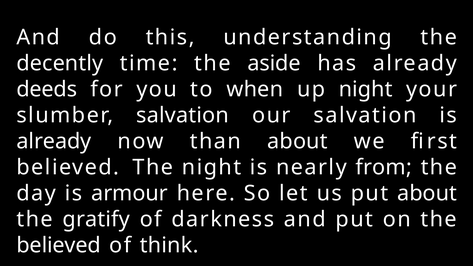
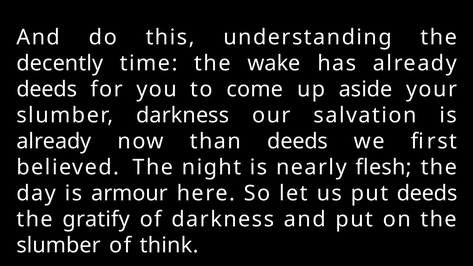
aside: aside -> wake (274, 63)
when: when -> come (255, 89)
up night: night -> aside (366, 89)
slumber salvation: salvation -> darkness (183, 115)
than about: about -> deeds (298, 141)
from: from -> flesh (384, 167)
put about: about -> deeds (427, 193)
believed: believed -> slumber (59, 245)
